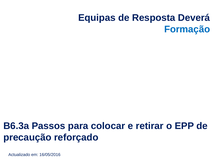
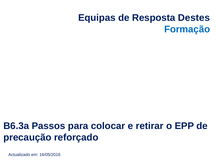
Deverá: Deverá -> Destes (194, 18)
